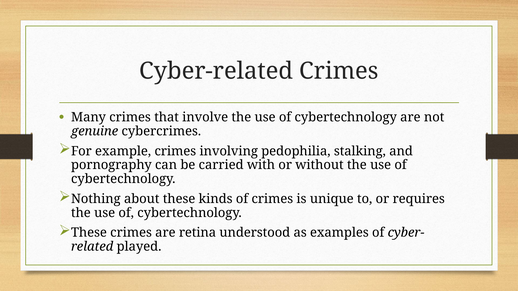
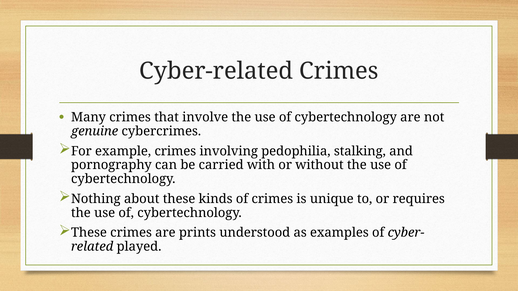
retina: retina -> prints (197, 233)
